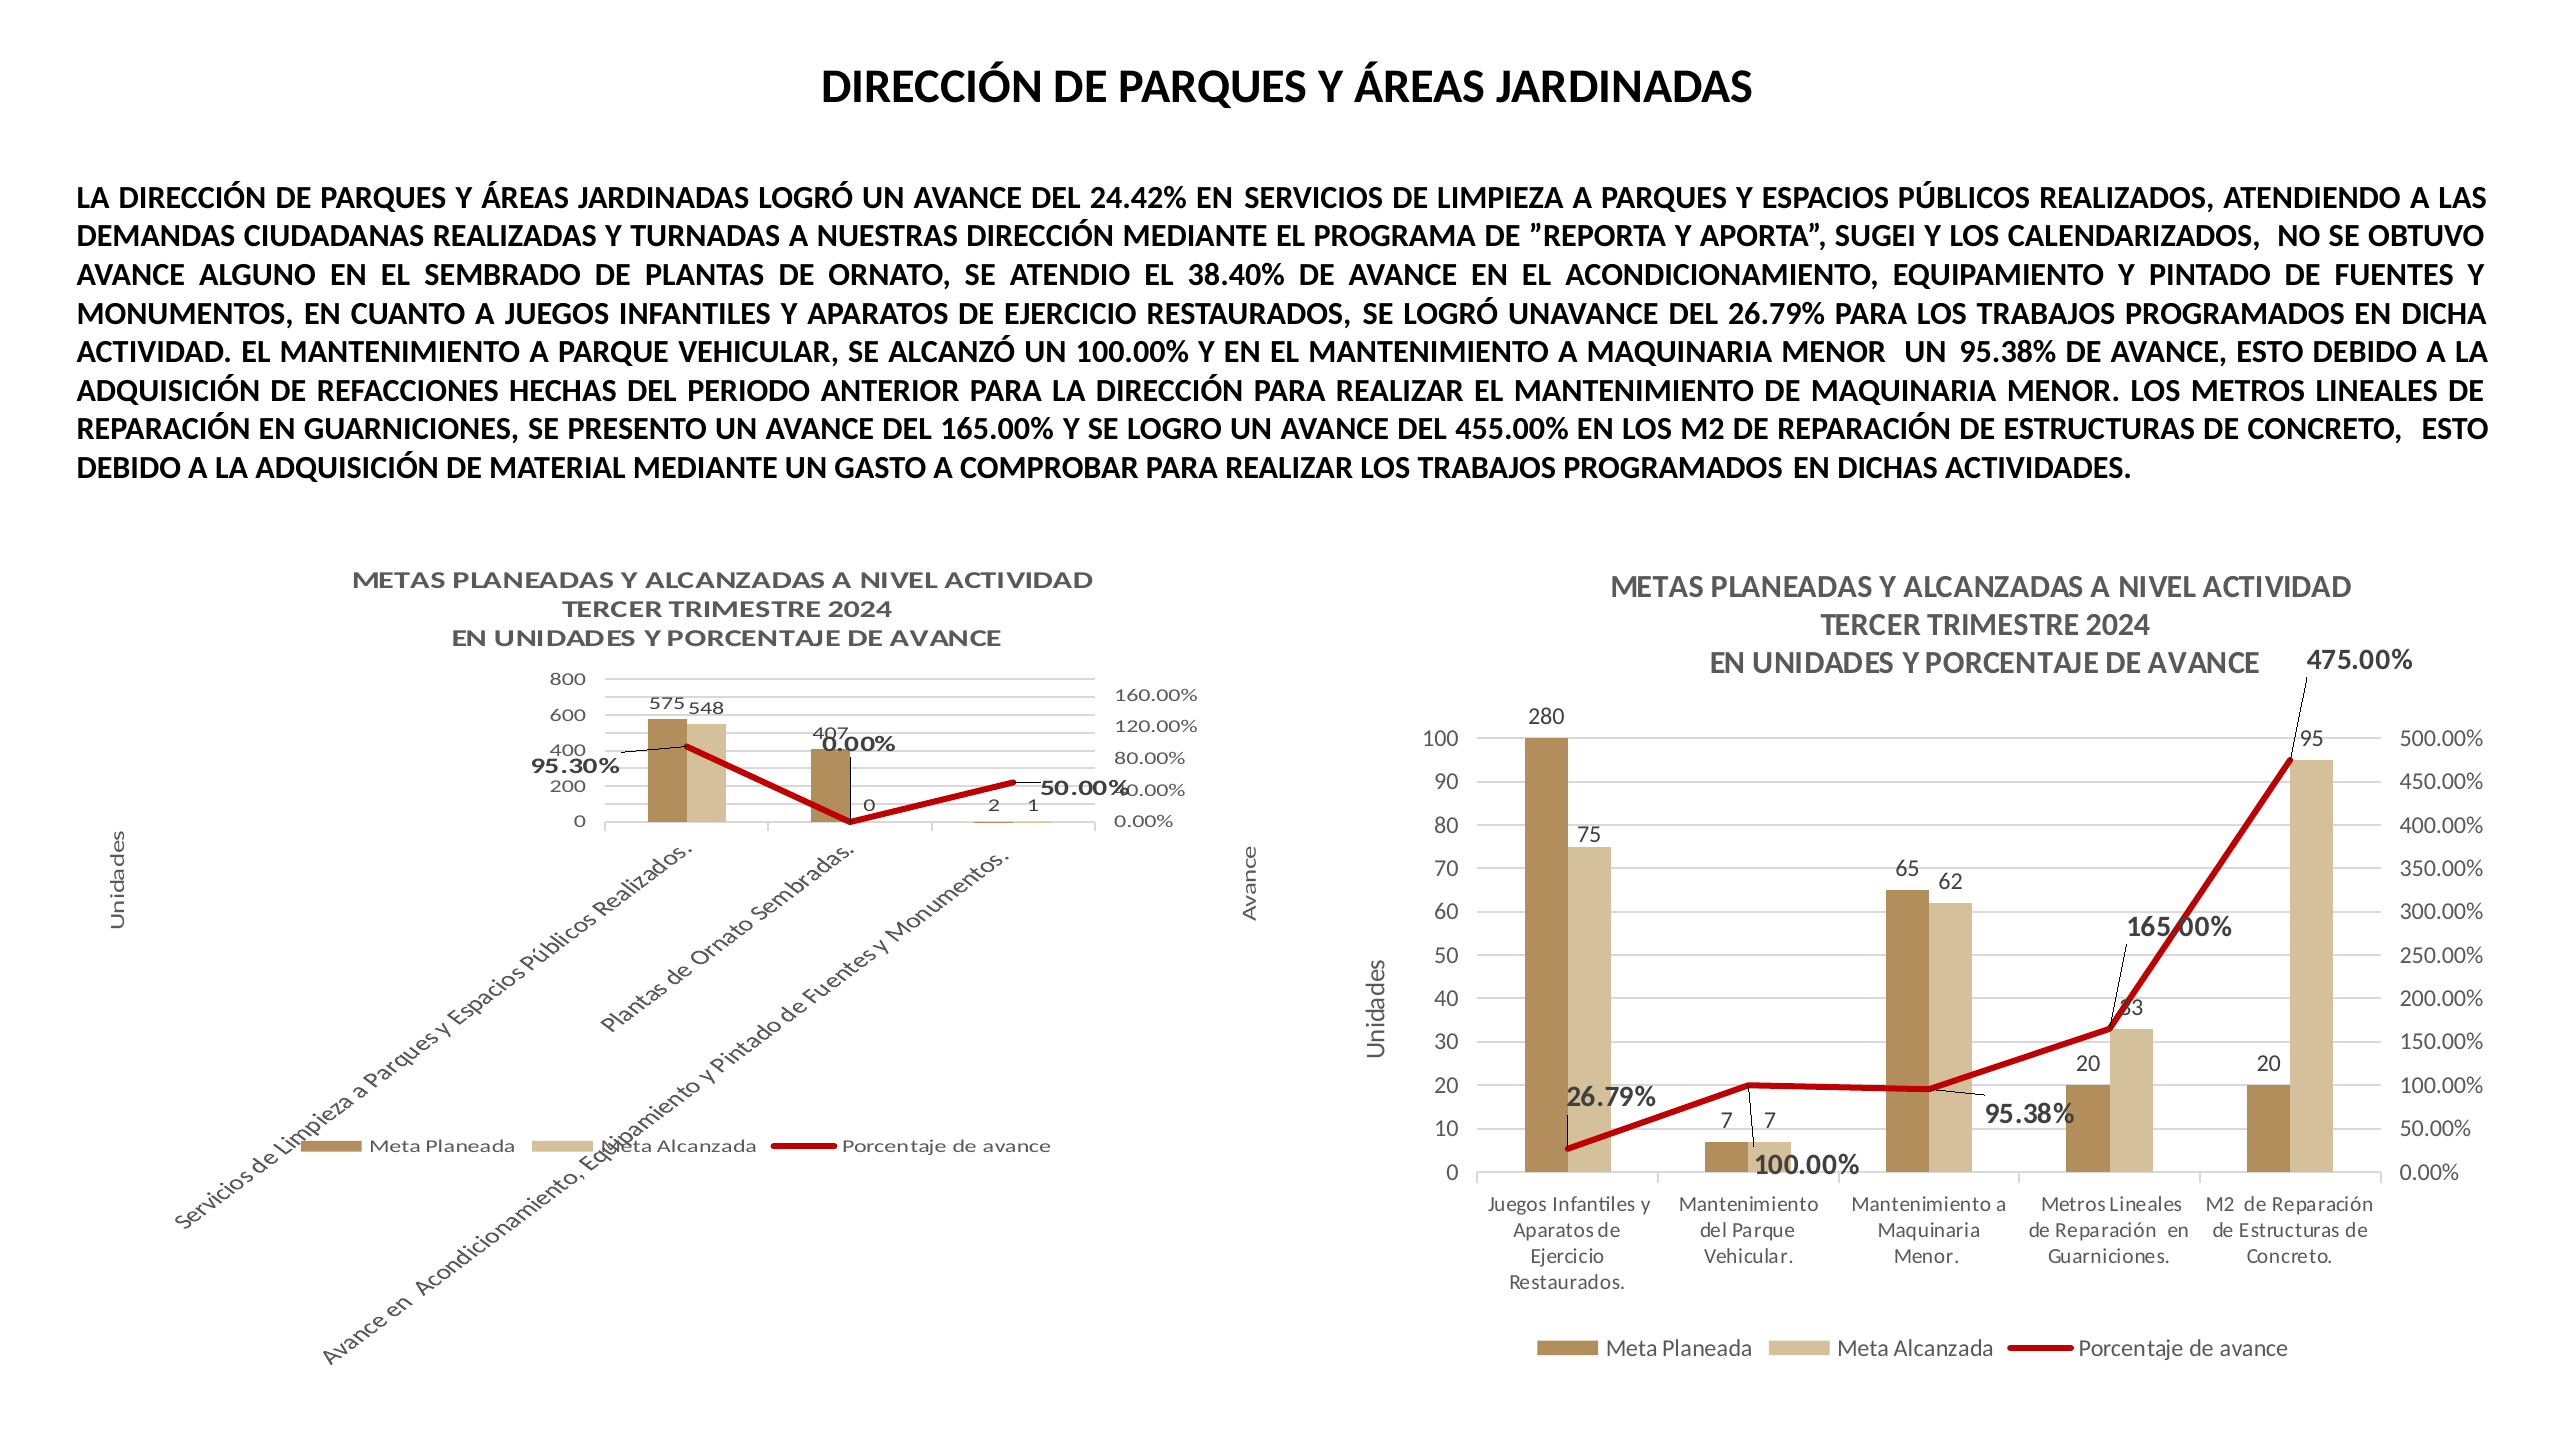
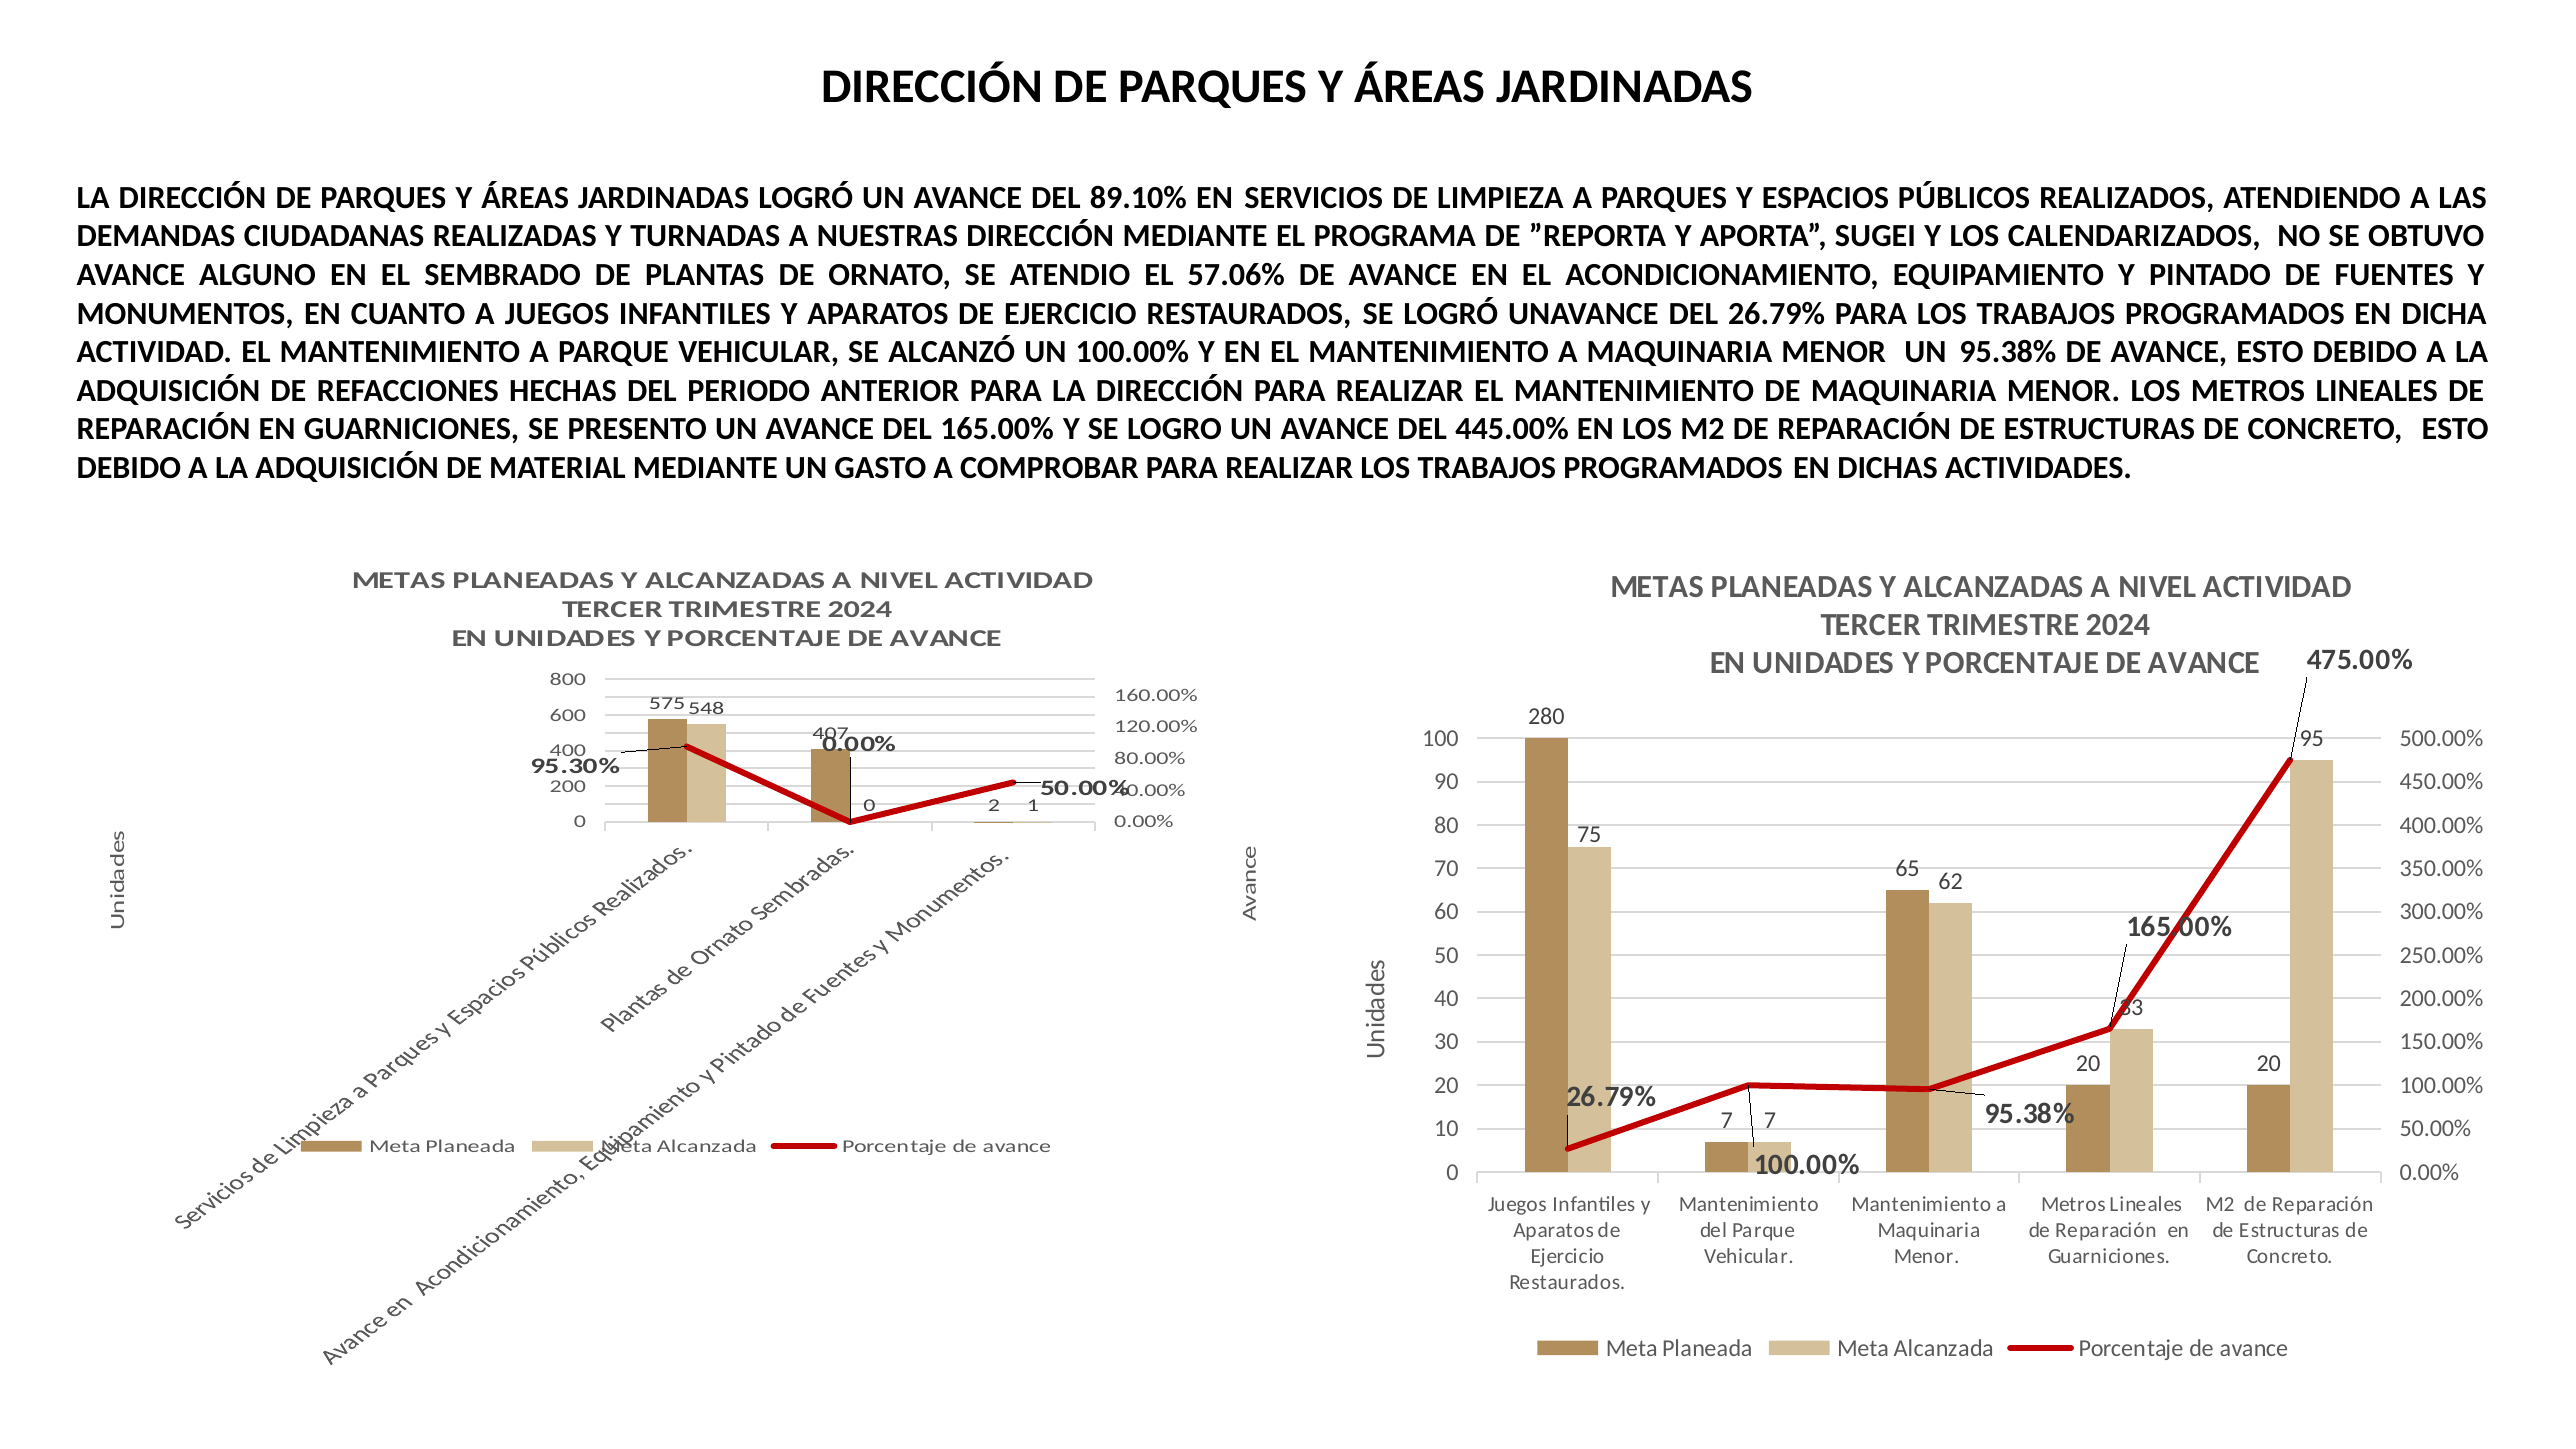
24.42%: 24.42% -> 89.10% (1138, 197)
38.40%: 38.40% -> 57.06% (1236, 275)
455.00%: 455.00% -> 445.00% (1512, 429)
